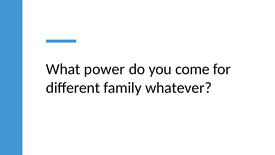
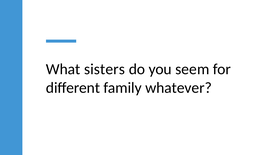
power: power -> sisters (104, 69)
come: come -> seem (192, 69)
